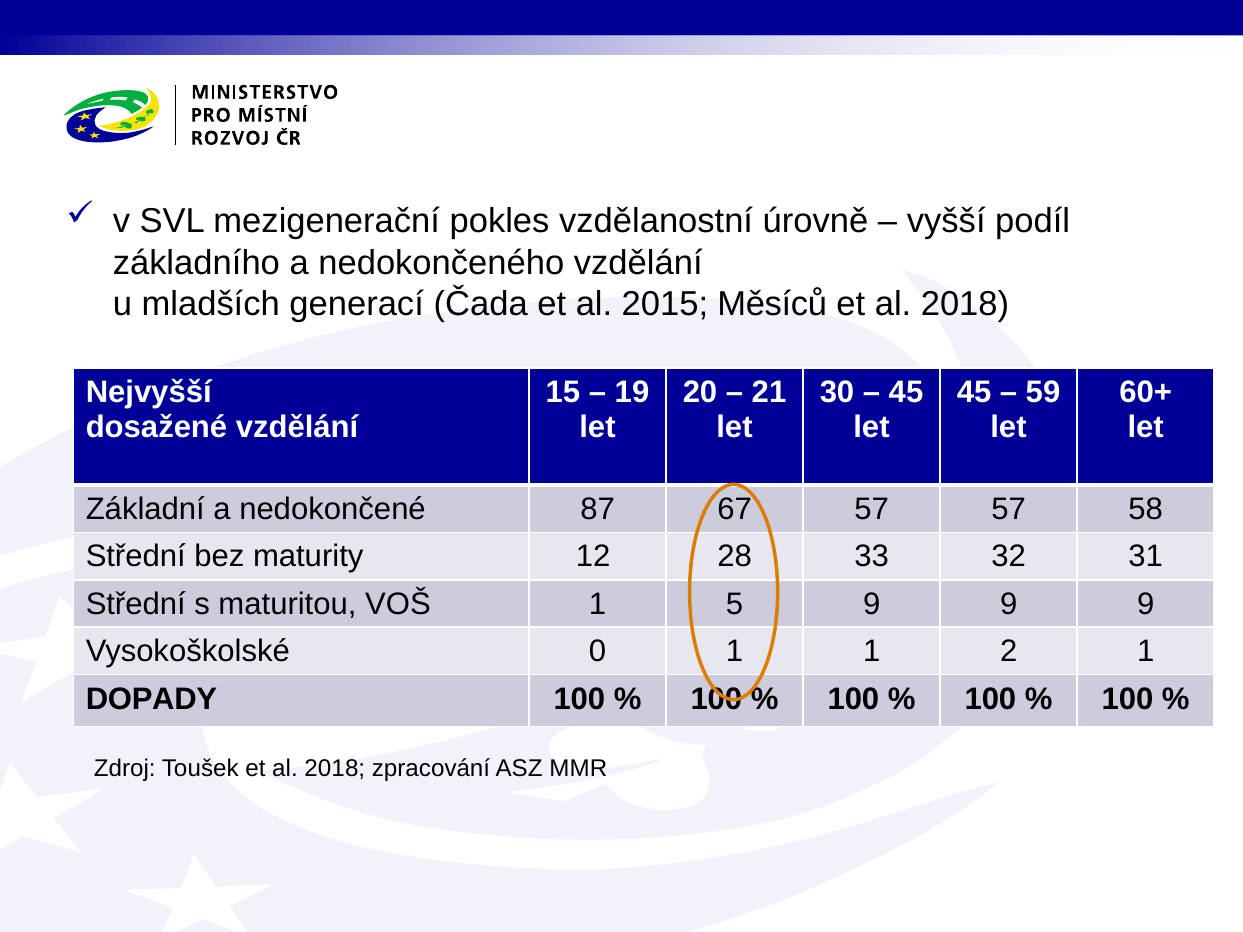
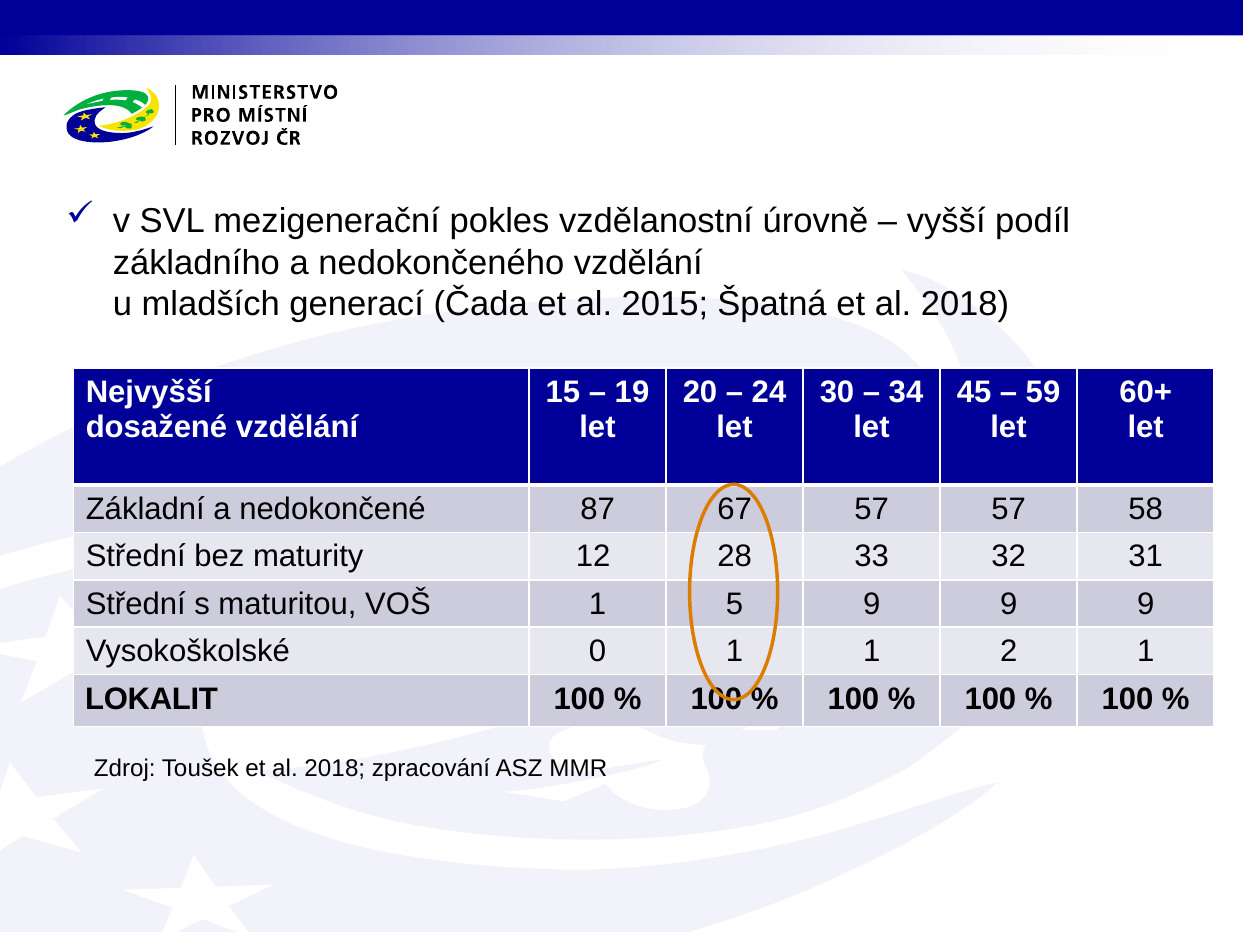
Měsíců: Měsíců -> Špatná (772, 304)
21: 21 -> 24 (769, 392)
45: 45 -> 34 (906, 392)
DOPADY: DOPADY -> LOKALIT (151, 699)
